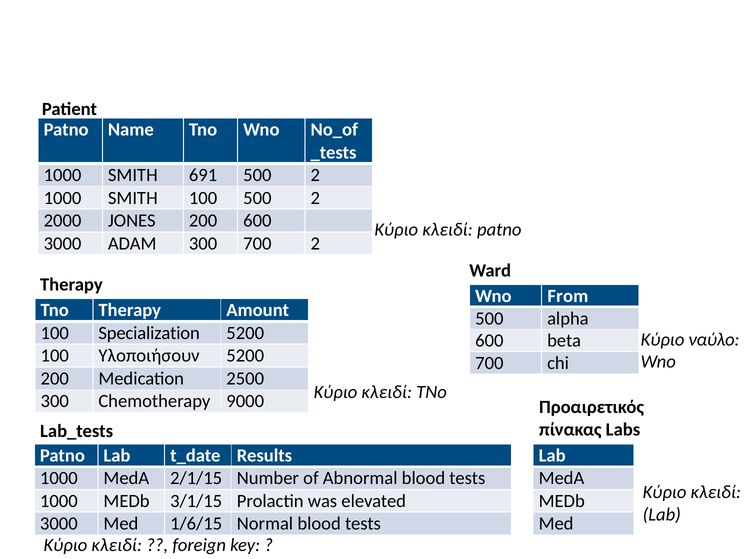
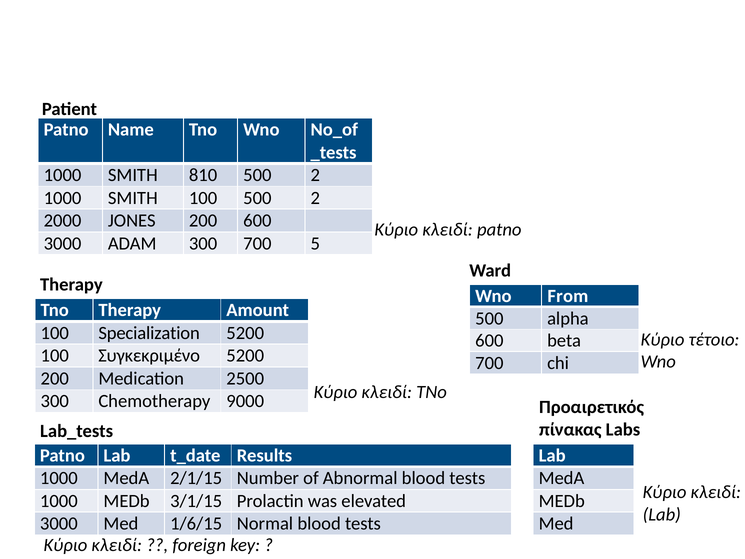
691: 691 -> 810 (203, 175)
700 2: 2 -> 5 (315, 243)
ναύλο: ναύλο -> τέτοιο (714, 339)
Υλοποιήσουν: Υλοποιήσουν -> Συγκεκριμένο (149, 356)
